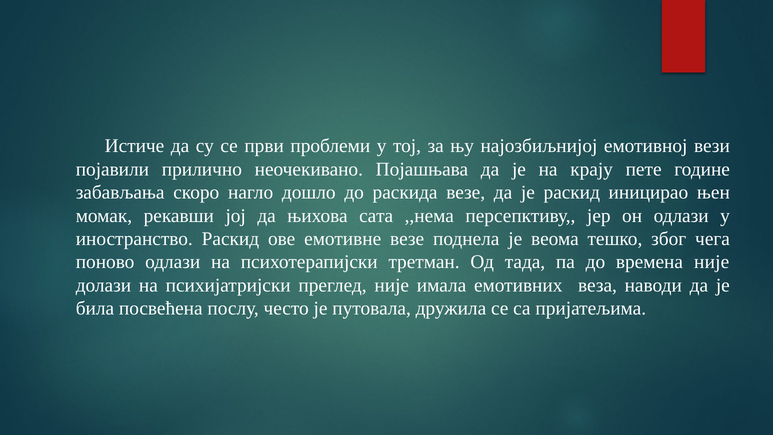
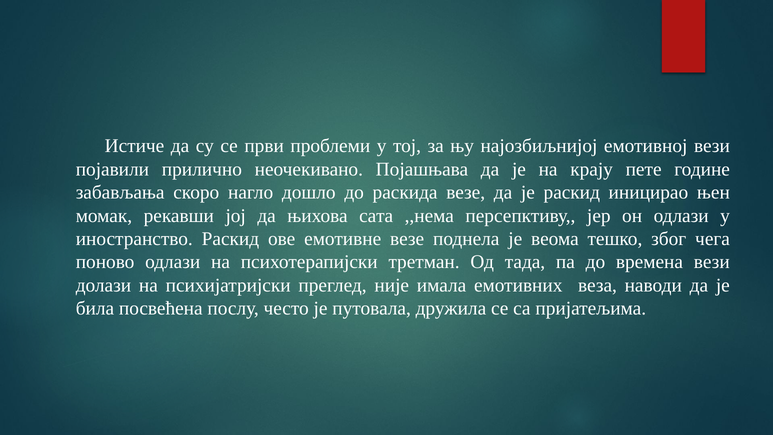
времена није: није -> вези (712, 262)
